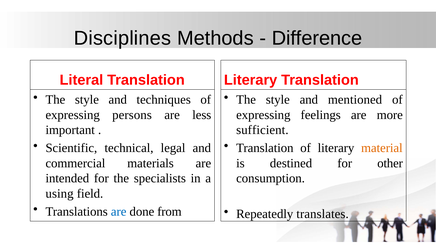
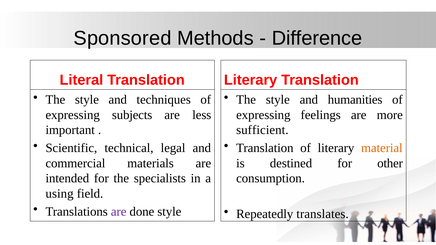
Disciplines: Disciplines -> Sponsored (123, 38)
mentioned: mentioned -> humanities (355, 100)
persons: persons -> subjects (132, 115)
are colour: blue -> purple (119, 212)
done from: from -> style (169, 212)
